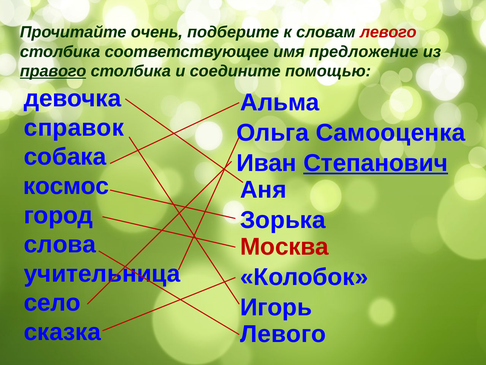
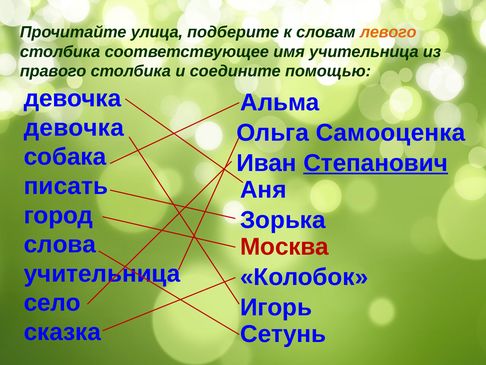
очень: очень -> улица (157, 32)
левого colour: red -> orange (388, 32)
имя предложение: предложение -> учительница (364, 52)
правого underline: present -> none (53, 71)
справок: справок -> девочка (74, 128)
космос: космос -> писать (66, 186)
Левого: Левого -> Сетунь (283, 334)
